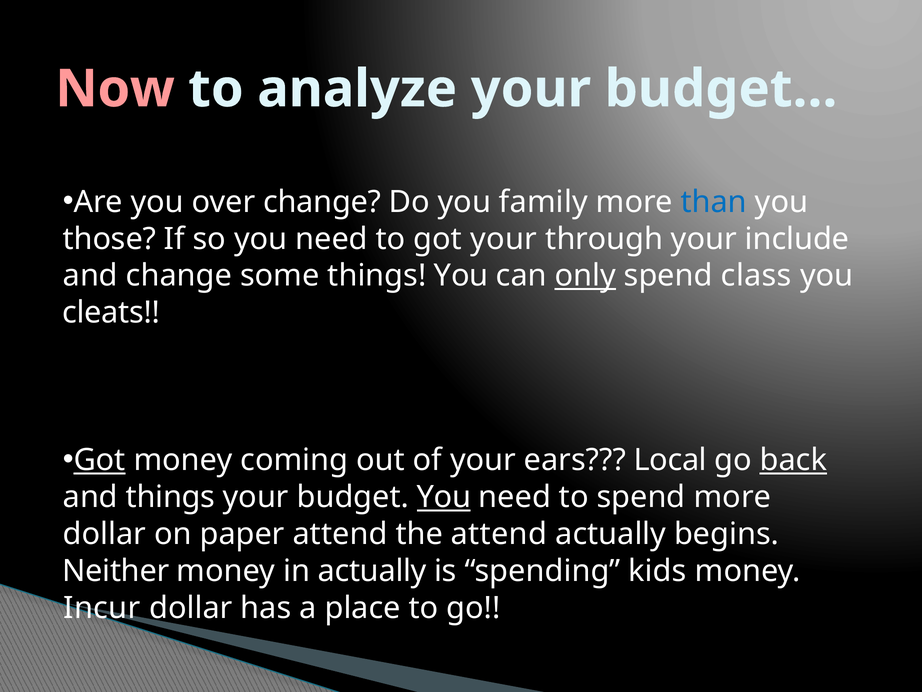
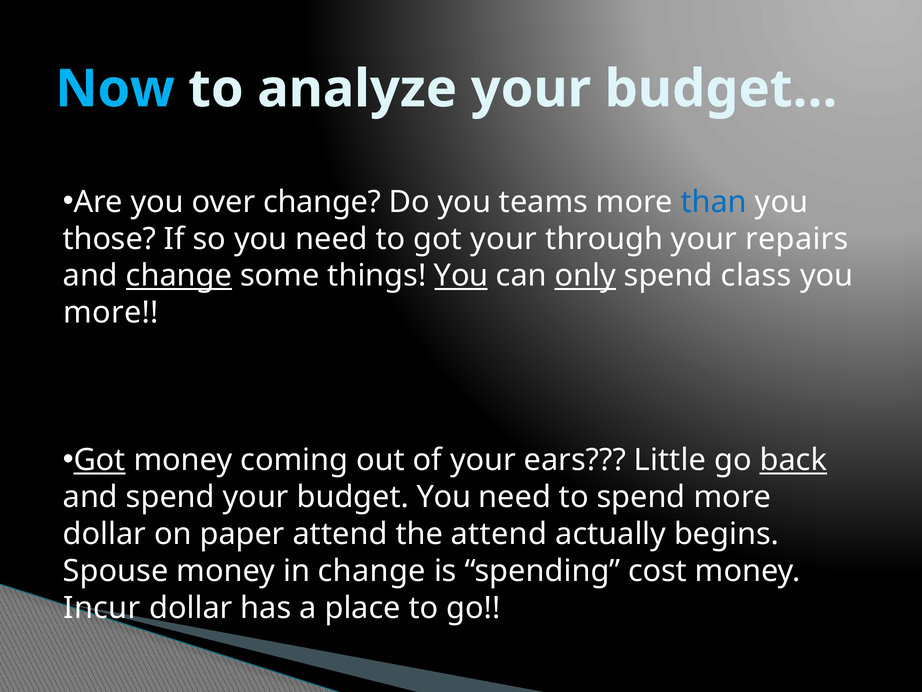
Now colour: pink -> light blue (115, 89)
family: family -> teams (543, 202)
include: include -> repairs (797, 239)
change underline: none -> present (179, 276)
You underline: none -> present (461, 276)
cleats: cleats -> more (111, 312)
Local: Local -> Little (670, 460)
and things: things -> spend (170, 497)
You underline: present -> none (444, 497)
Neither: Neither -> Spouse (116, 571)
in actually: actually -> change (372, 571)
kids: kids -> cost (658, 571)
